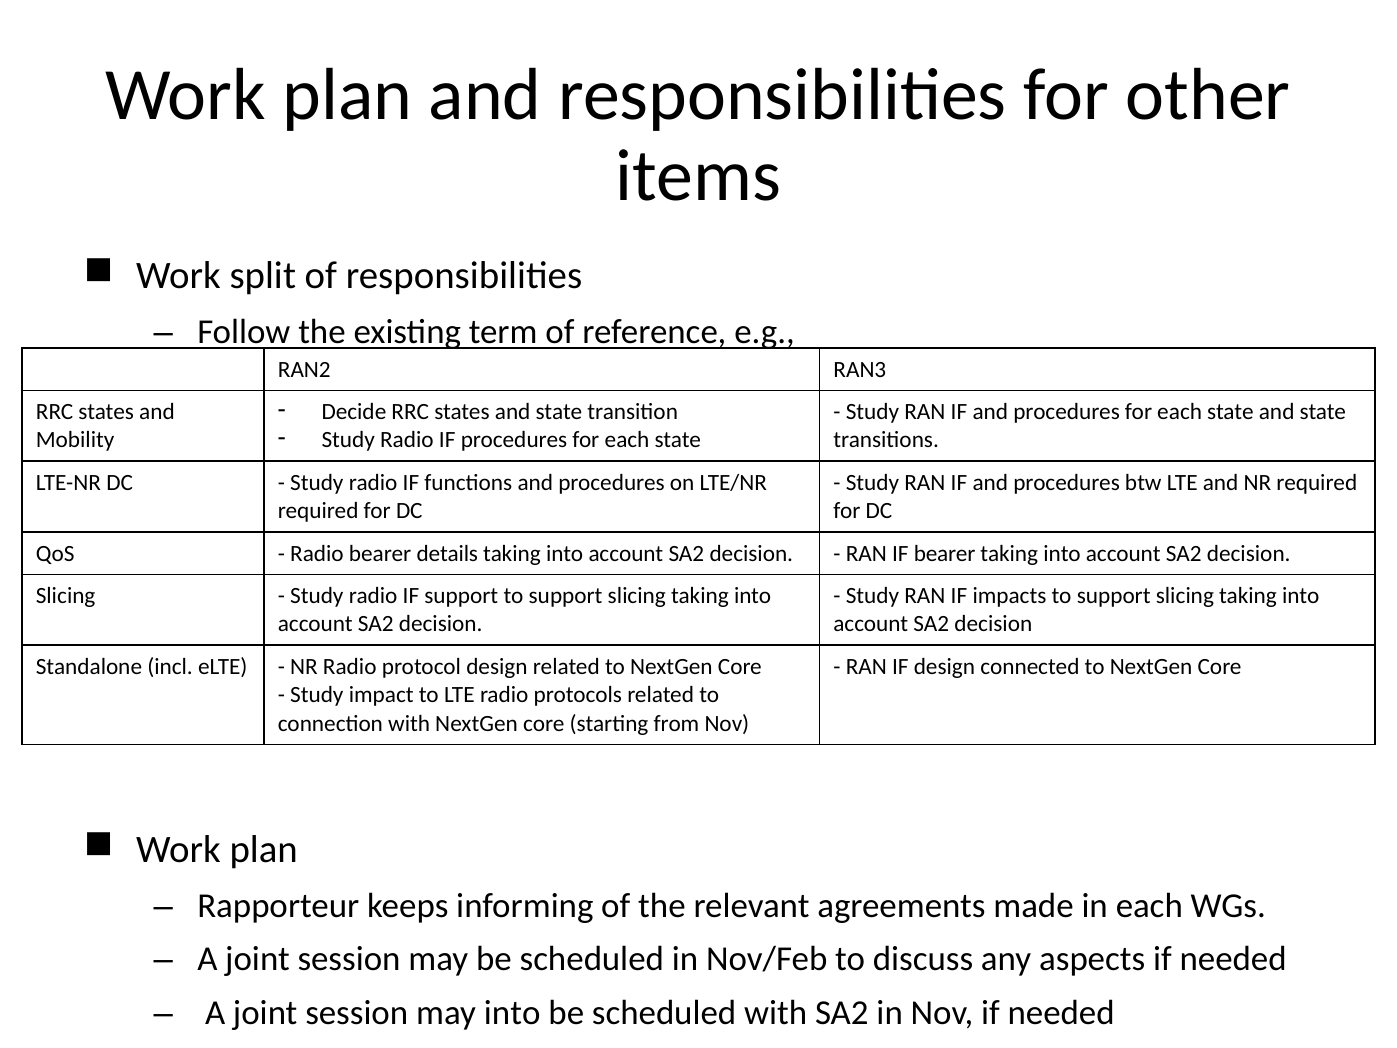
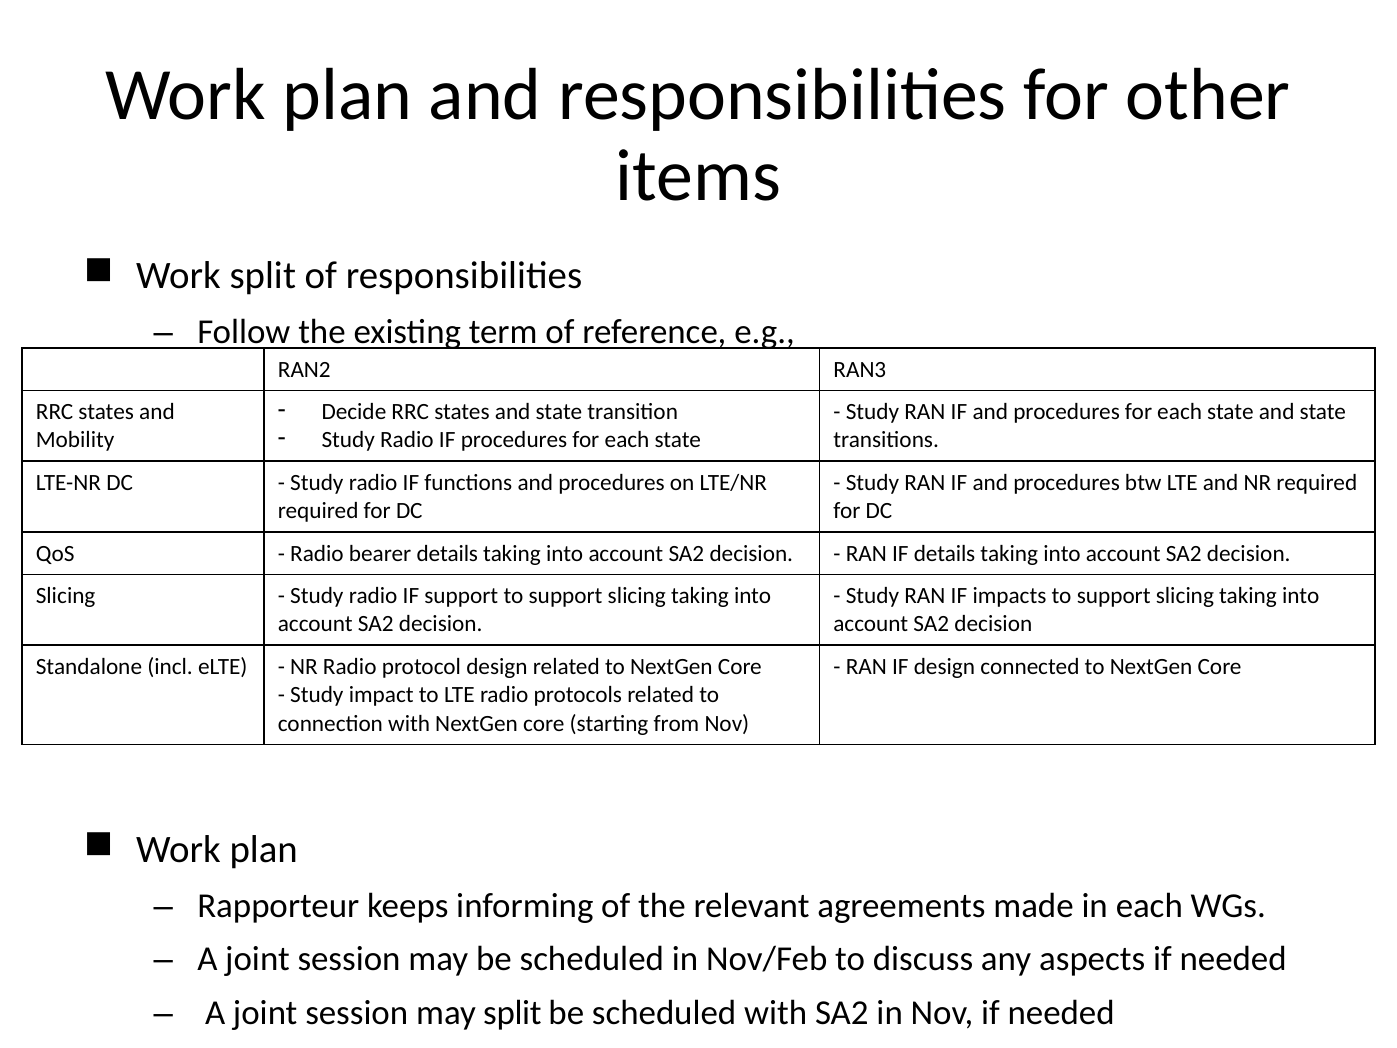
IF bearer: bearer -> details (945, 553)
may into: into -> split (512, 1012)
